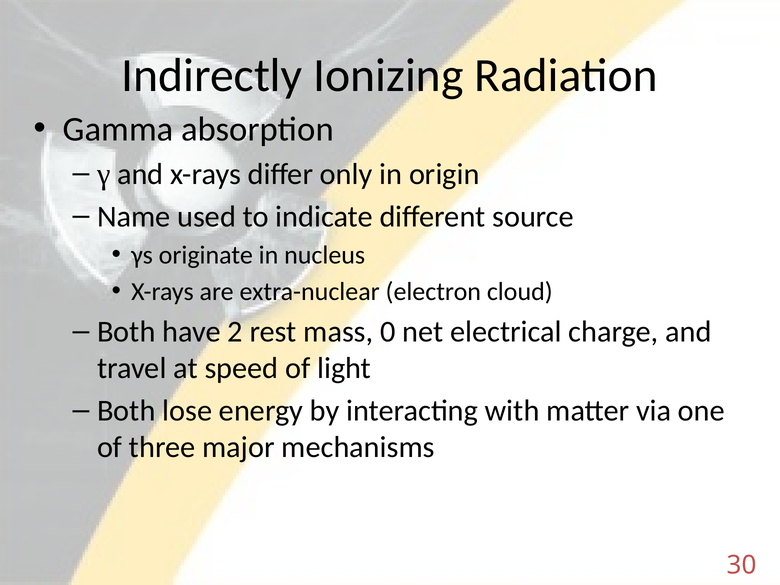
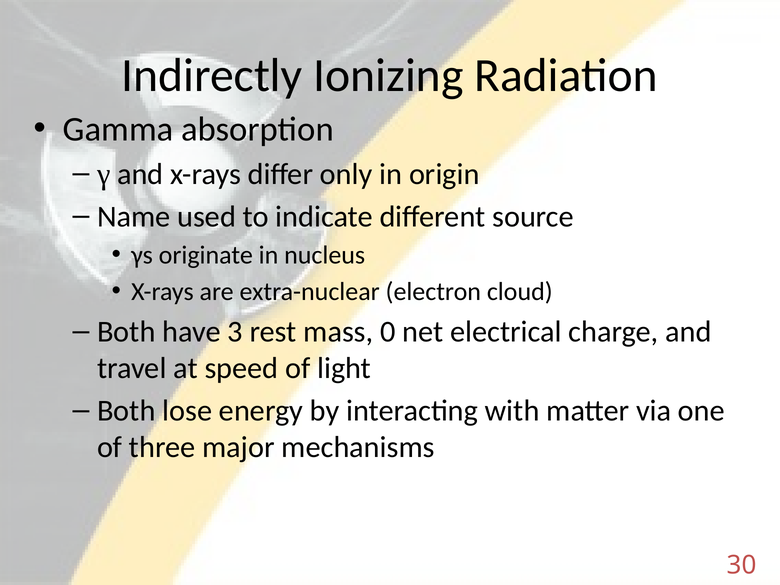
2: 2 -> 3 (235, 332)
